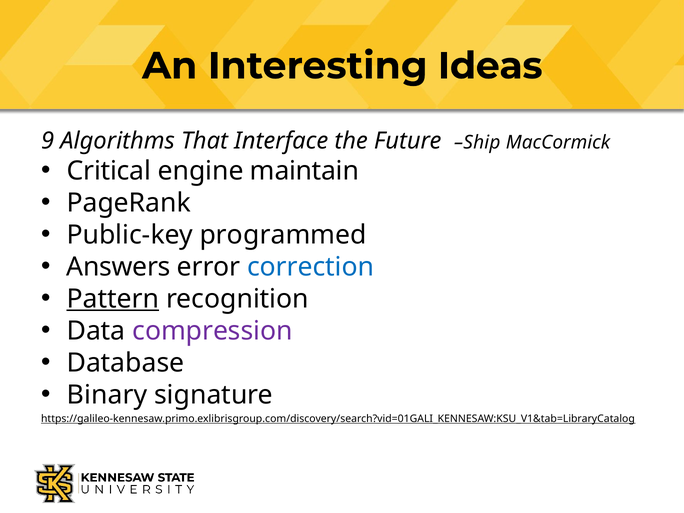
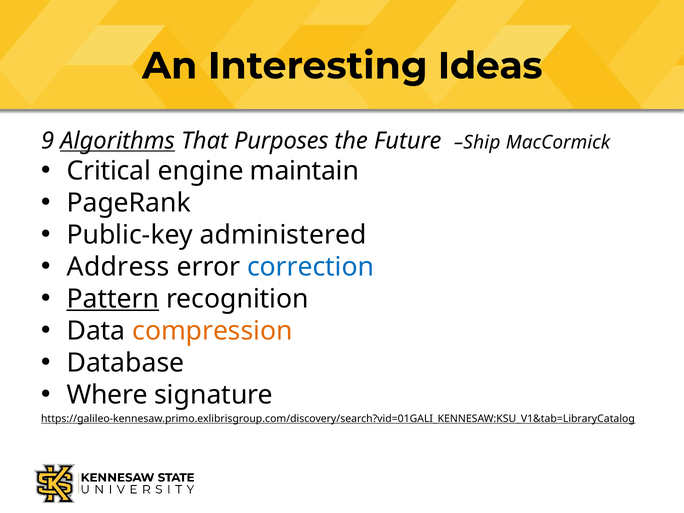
Algorithms underline: none -> present (118, 141)
Interface: Interface -> Purposes (281, 141)
programmed: programmed -> administered (283, 235)
Answers: Answers -> Address (118, 267)
compression colour: purple -> orange (212, 331)
Binary: Binary -> Where (107, 395)
